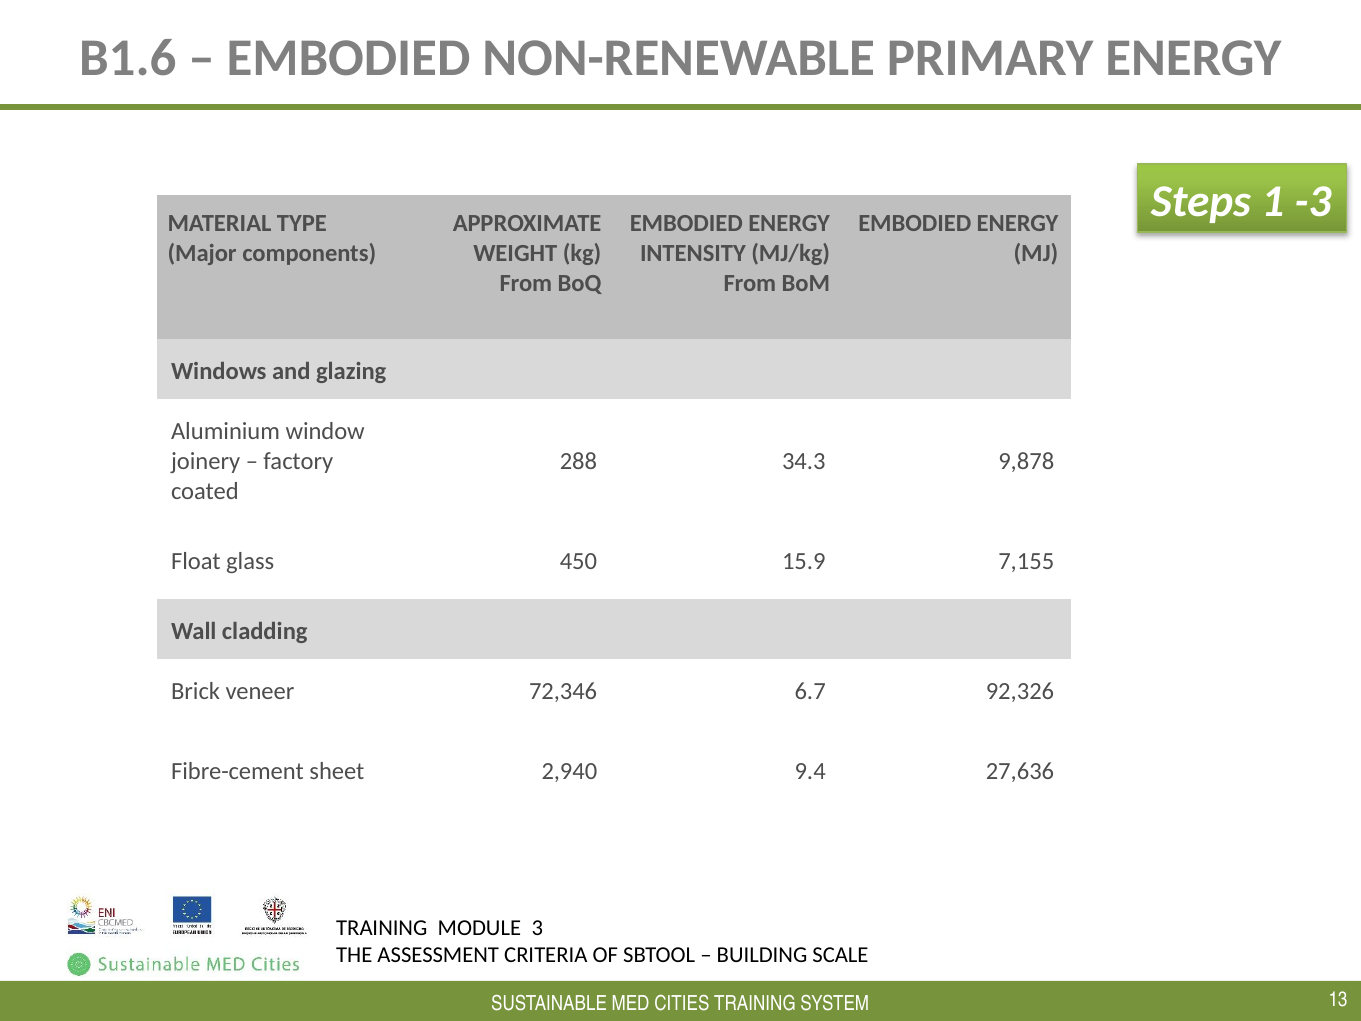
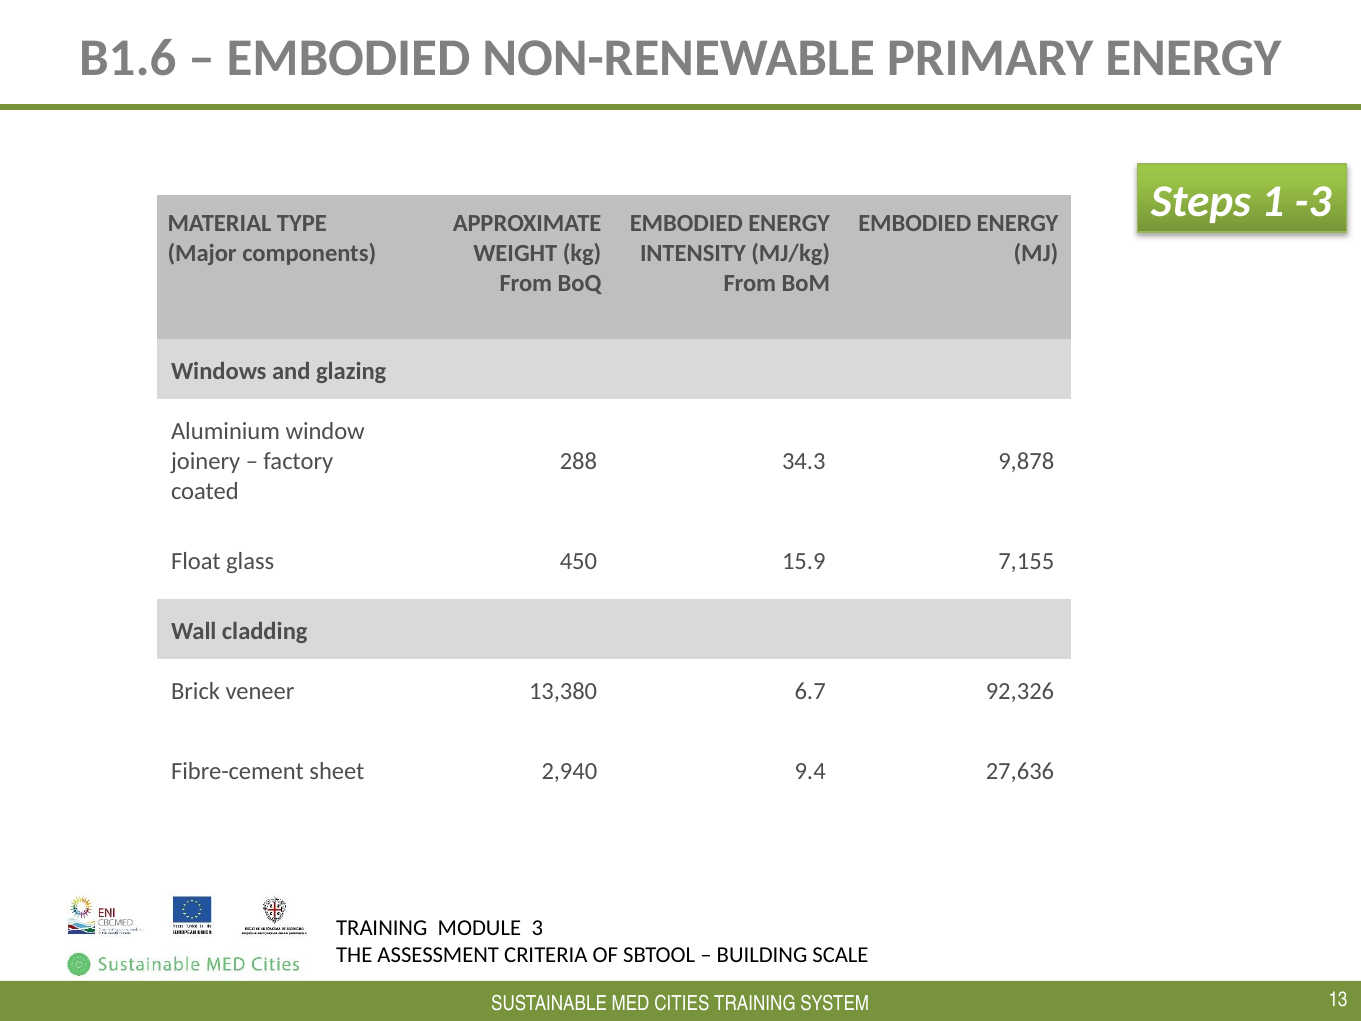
72,346: 72,346 -> 13,380 (563, 691)
